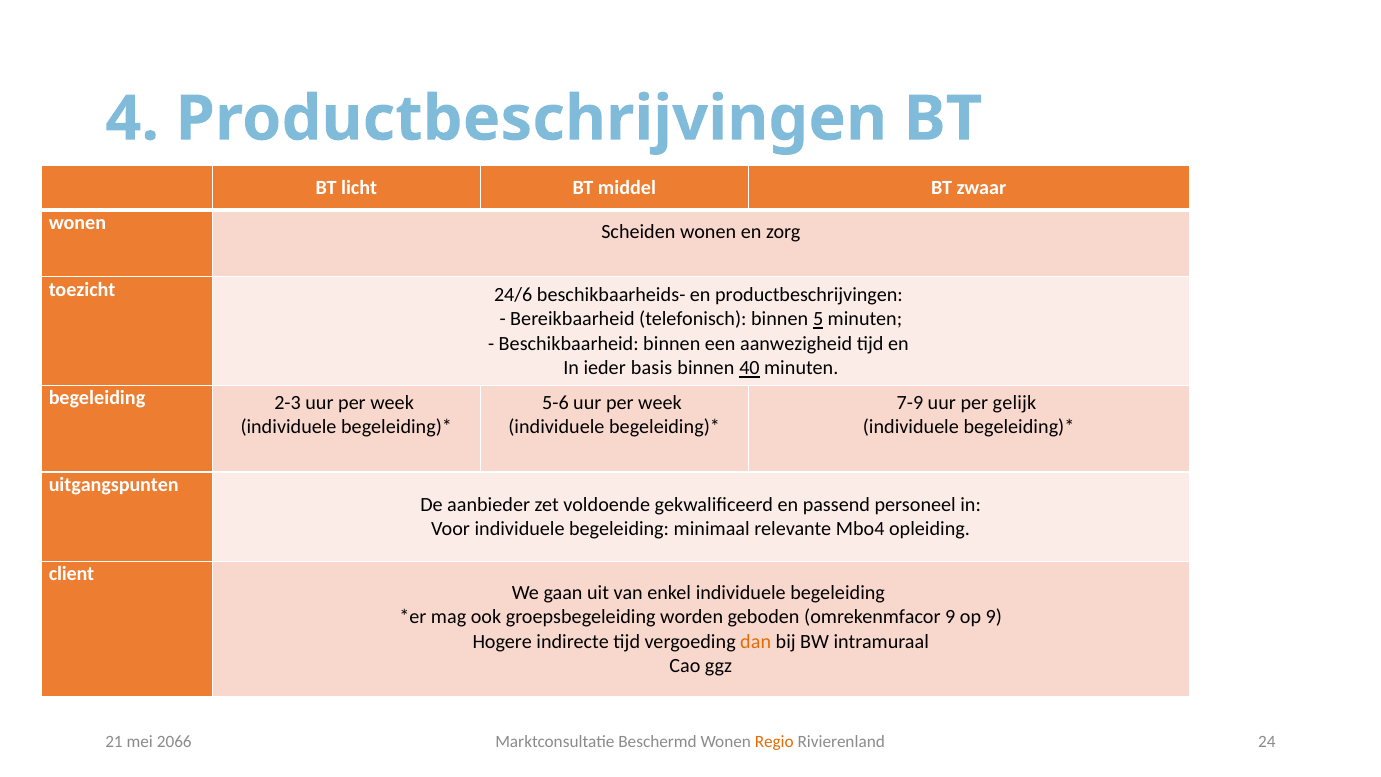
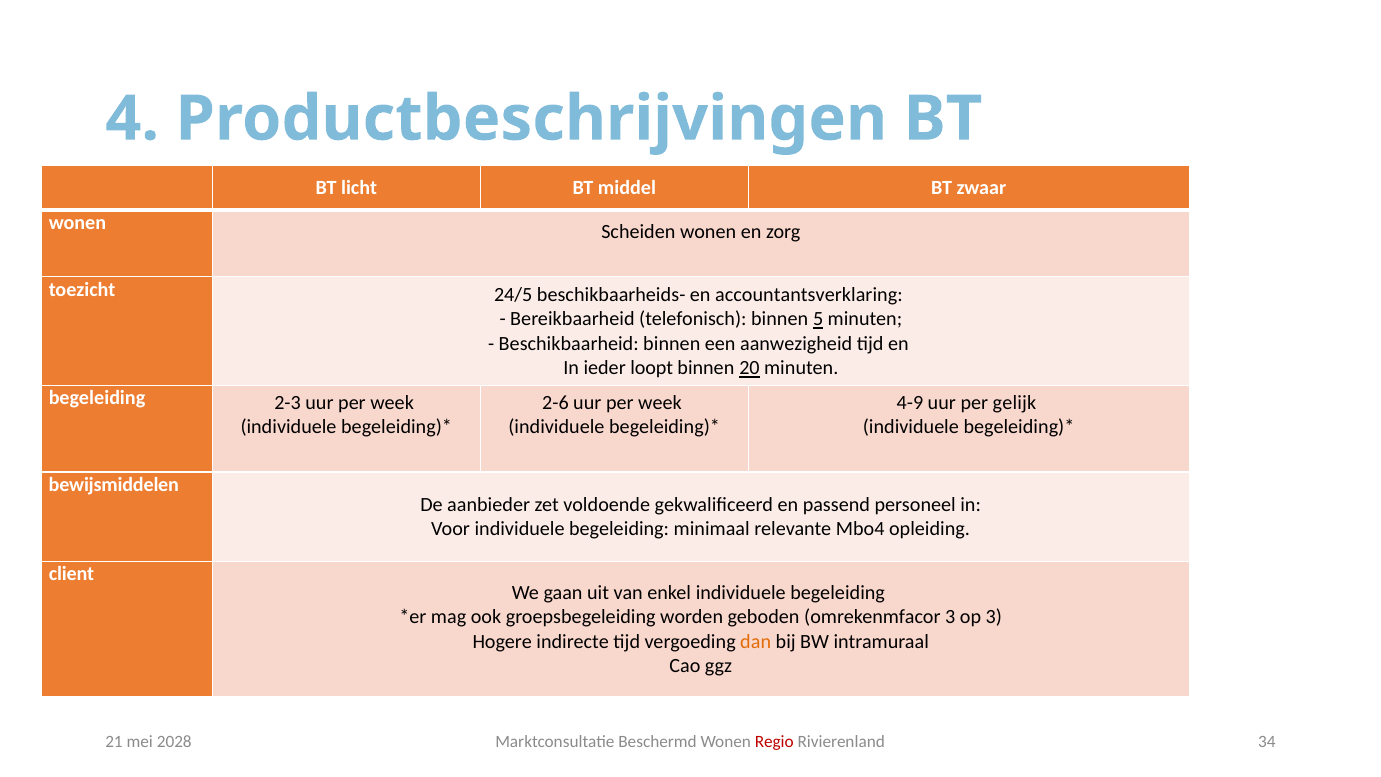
24/6: 24/6 -> 24/5 (513, 294)
en productbeschrijvingen: productbeschrijvingen -> accountantsverklaring (809, 294)
basis: basis -> loopt (652, 368)
40: 40 -> 20 (749, 368)
5-6: 5-6 -> 2-6 (555, 403)
7-9: 7-9 -> 4-9 (910, 403)
uitgangspunten: uitgangspunten -> bewijsmiddelen (114, 484)
omrekenmfacor 9: 9 -> 3 (950, 617)
op 9: 9 -> 3 (994, 617)
Regio colour: orange -> red (774, 742)
24: 24 -> 34 (1267, 742)
2066: 2066 -> 2028 (174, 742)
